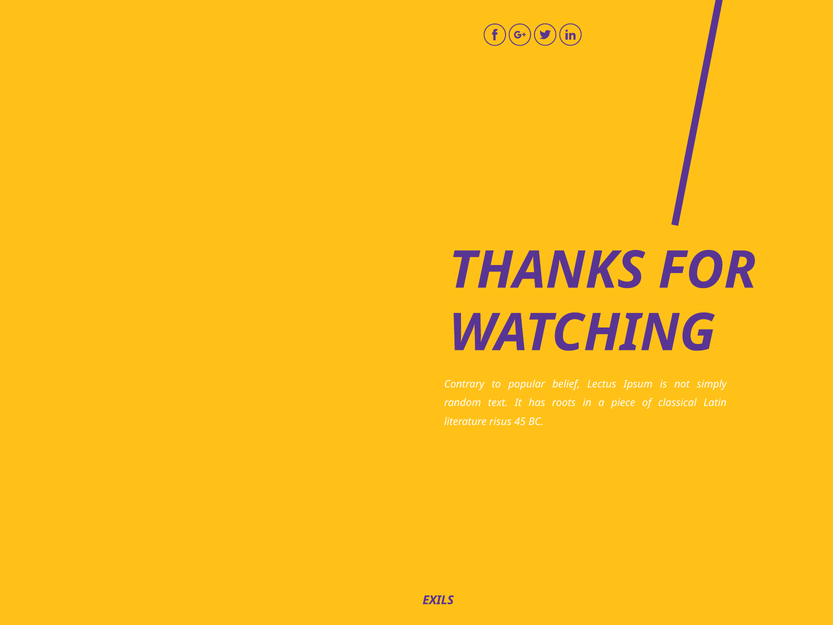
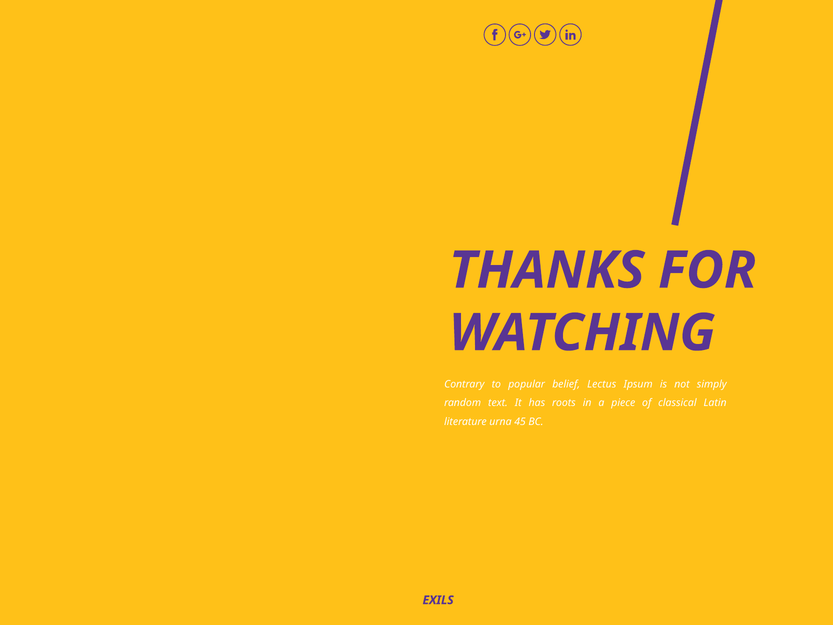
risus: risus -> urna (500, 422)
